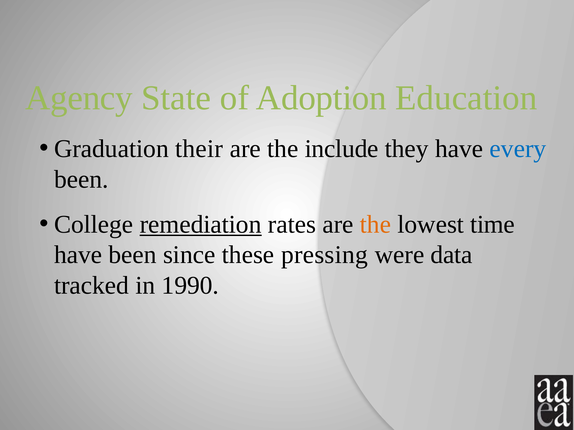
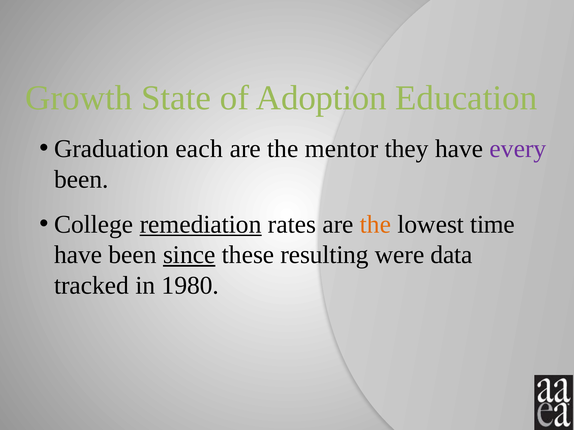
Agency: Agency -> Growth (79, 98)
their: their -> each (199, 149)
include: include -> mentor (341, 149)
every colour: blue -> purple (518, 149)
since underline: none -> present (189, 255)
pressing: pressing -> resulting (325, 255)
1990: 1990 -> 1980 (190, 286)
